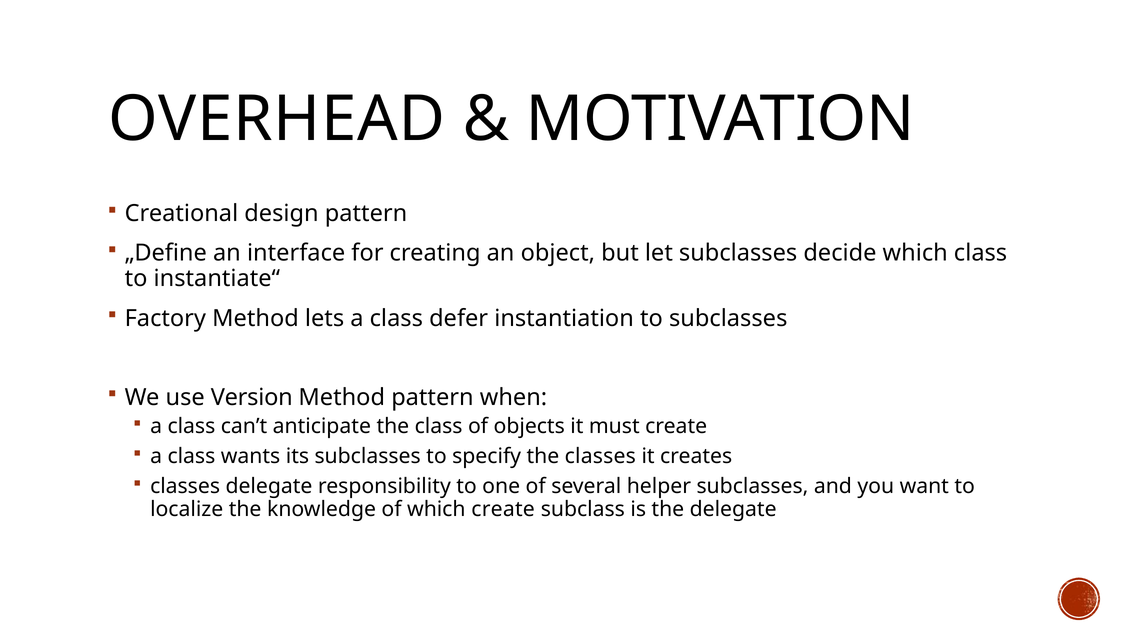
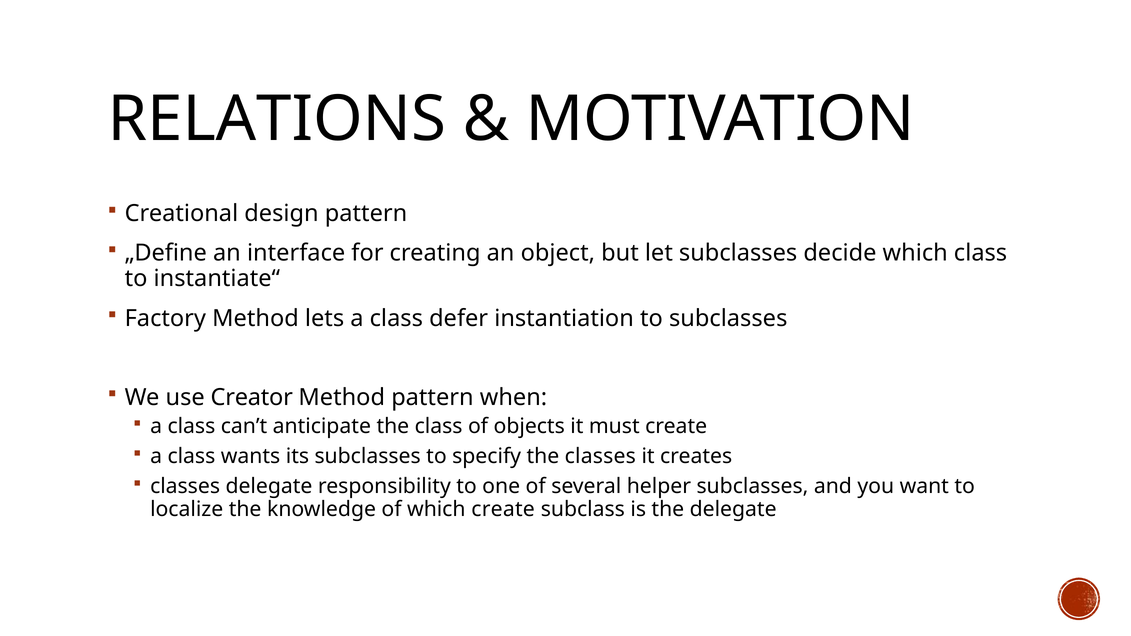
OVERHEAD: OVERHEAD -> RELATIONS (277, 119)
Version: Version -> Creator (252, 398)
